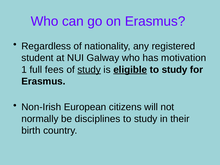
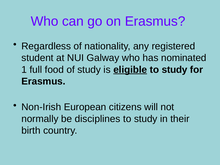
motivation: motivation -> nominated (184, 58)
fees: fees -> food (54, 70)
study underline: present -> none (89, 70)
